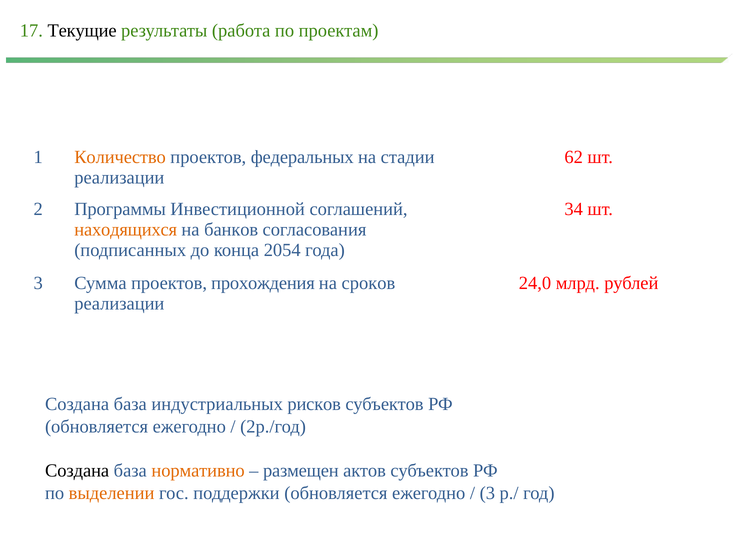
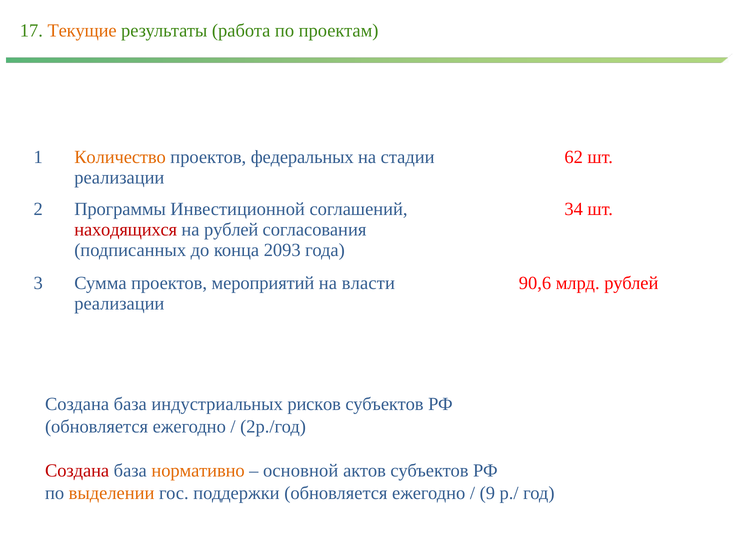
Текущие colour: black -> orange (82, 30)
находящихся colour: orange -> red (126, 229)
на банков: банков -> рублей (231, 229)
2054: 2054 -> 2093 (282, 250)
прохождения: прохождения -> мероприятий (263, 283)
сроков: сроков -> власти (368, 283)
24,0: 24,0 -> 90,6 (535, 283)
Создана colour: black -> red (77, 470)
размещен: размещен -> основной (301, 470)
3: 3 -> 9 (487, 492)
